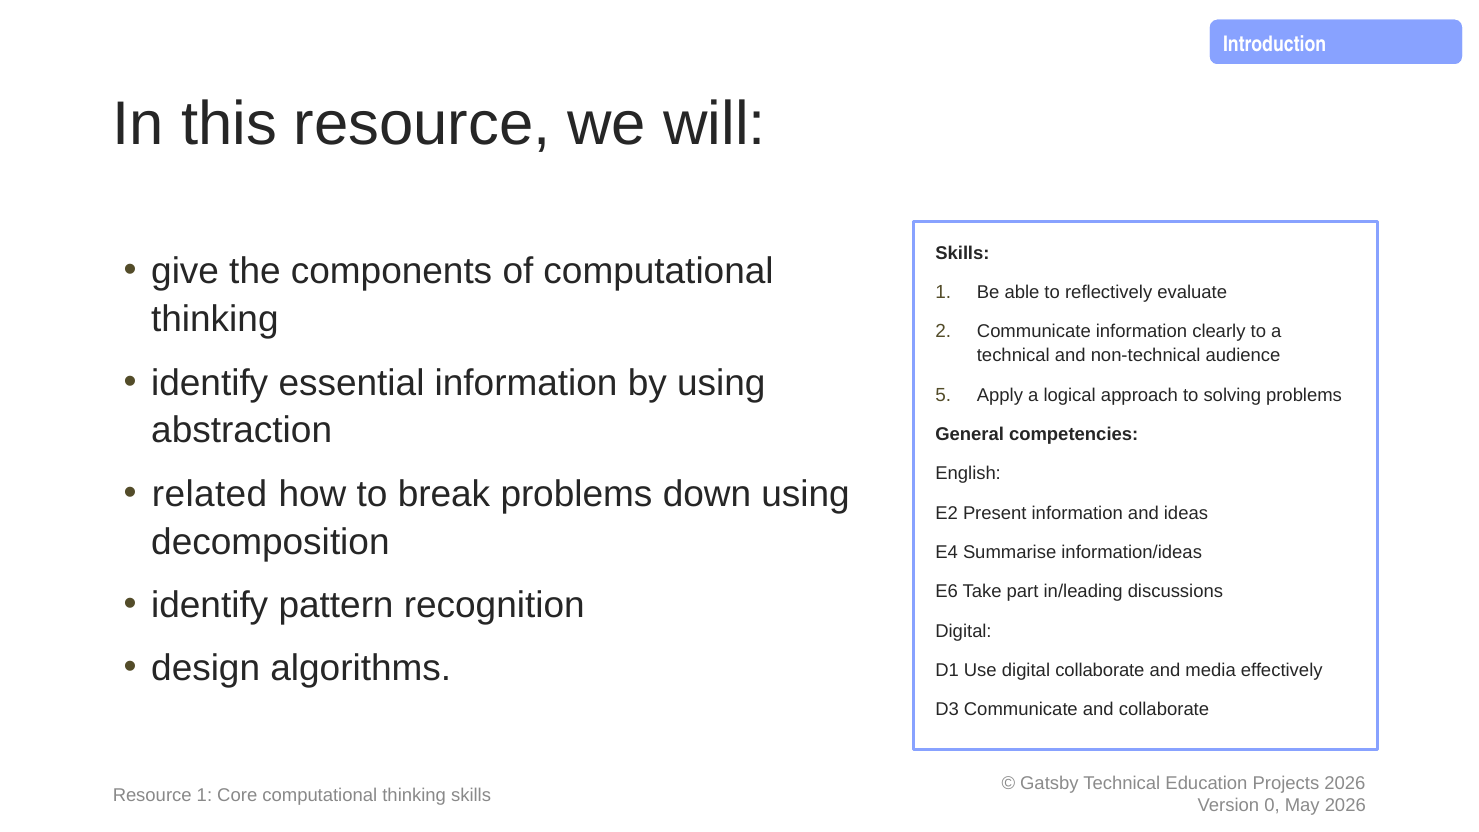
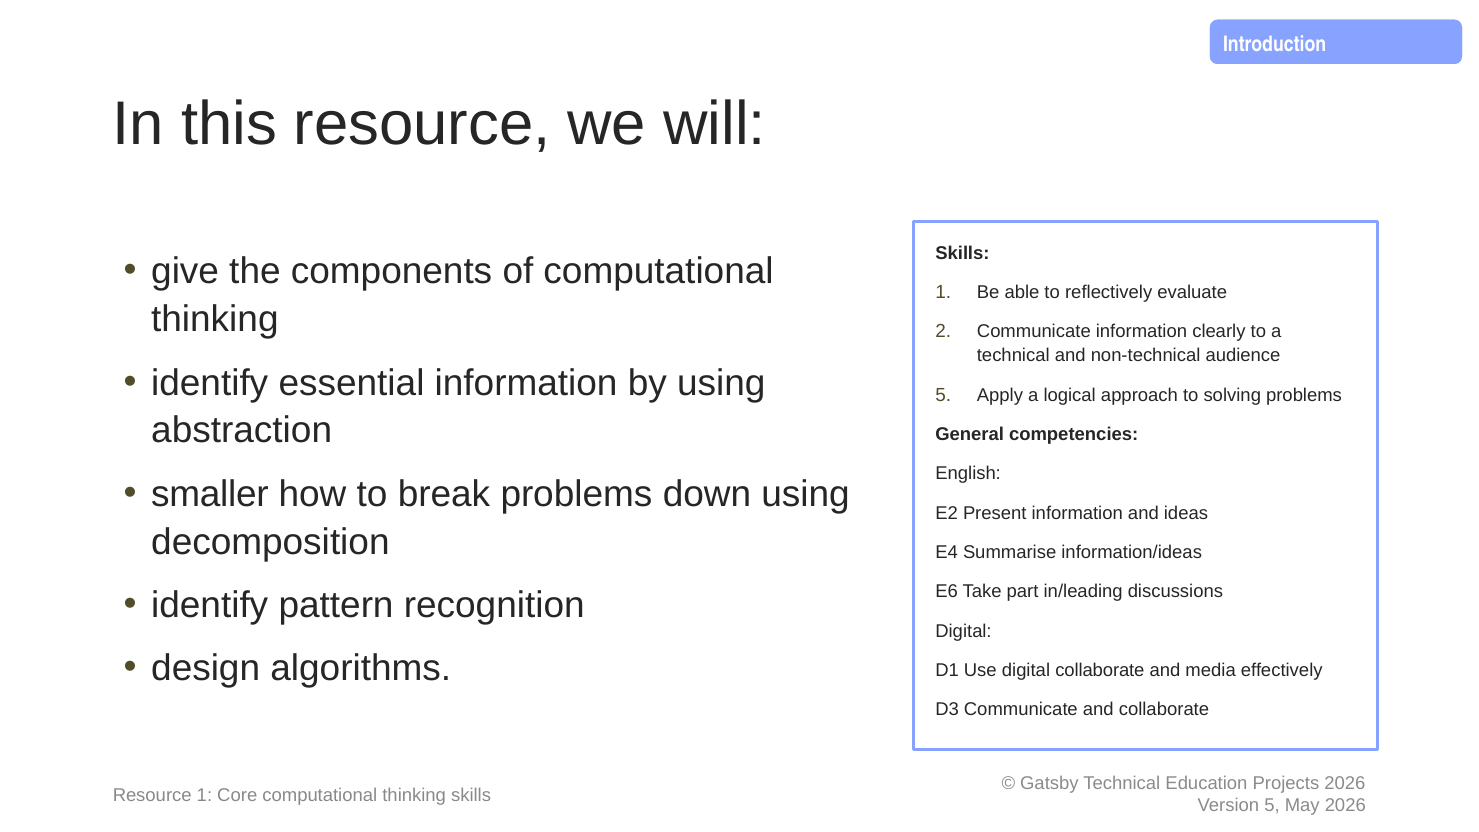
related: related -> smaller (210, 494)
0: 0 -> 5 (1272, 806)
